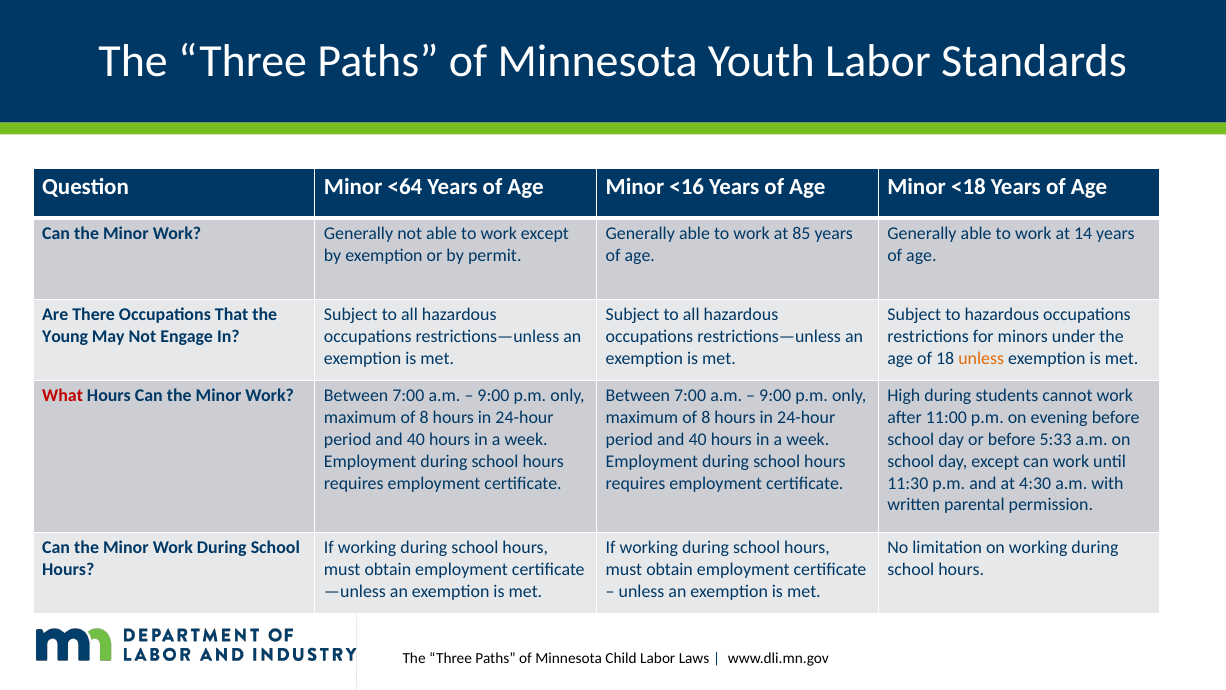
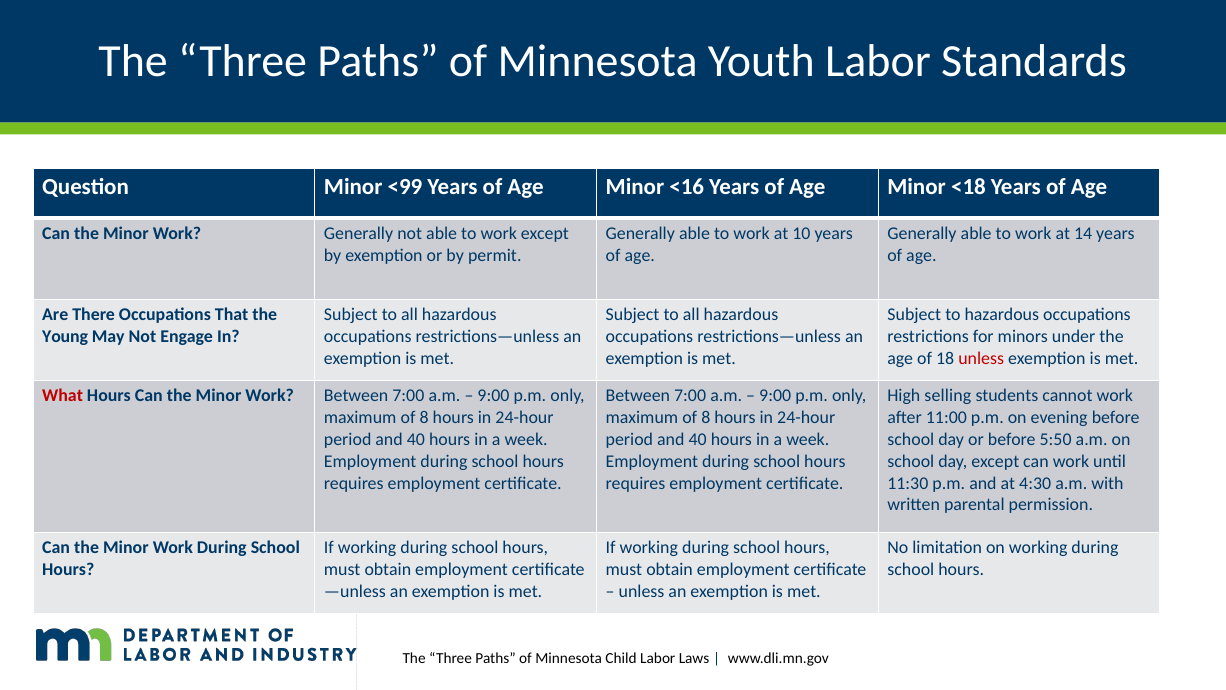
<64: <64 -> <99 (405, 187)
85: 85 -> 10 (801, 233)
unless colour: orange -> red (981, 358)
High during: during -> selling (948, 396)
5:33: 5:33 -> 5:50 (1056, 439)
